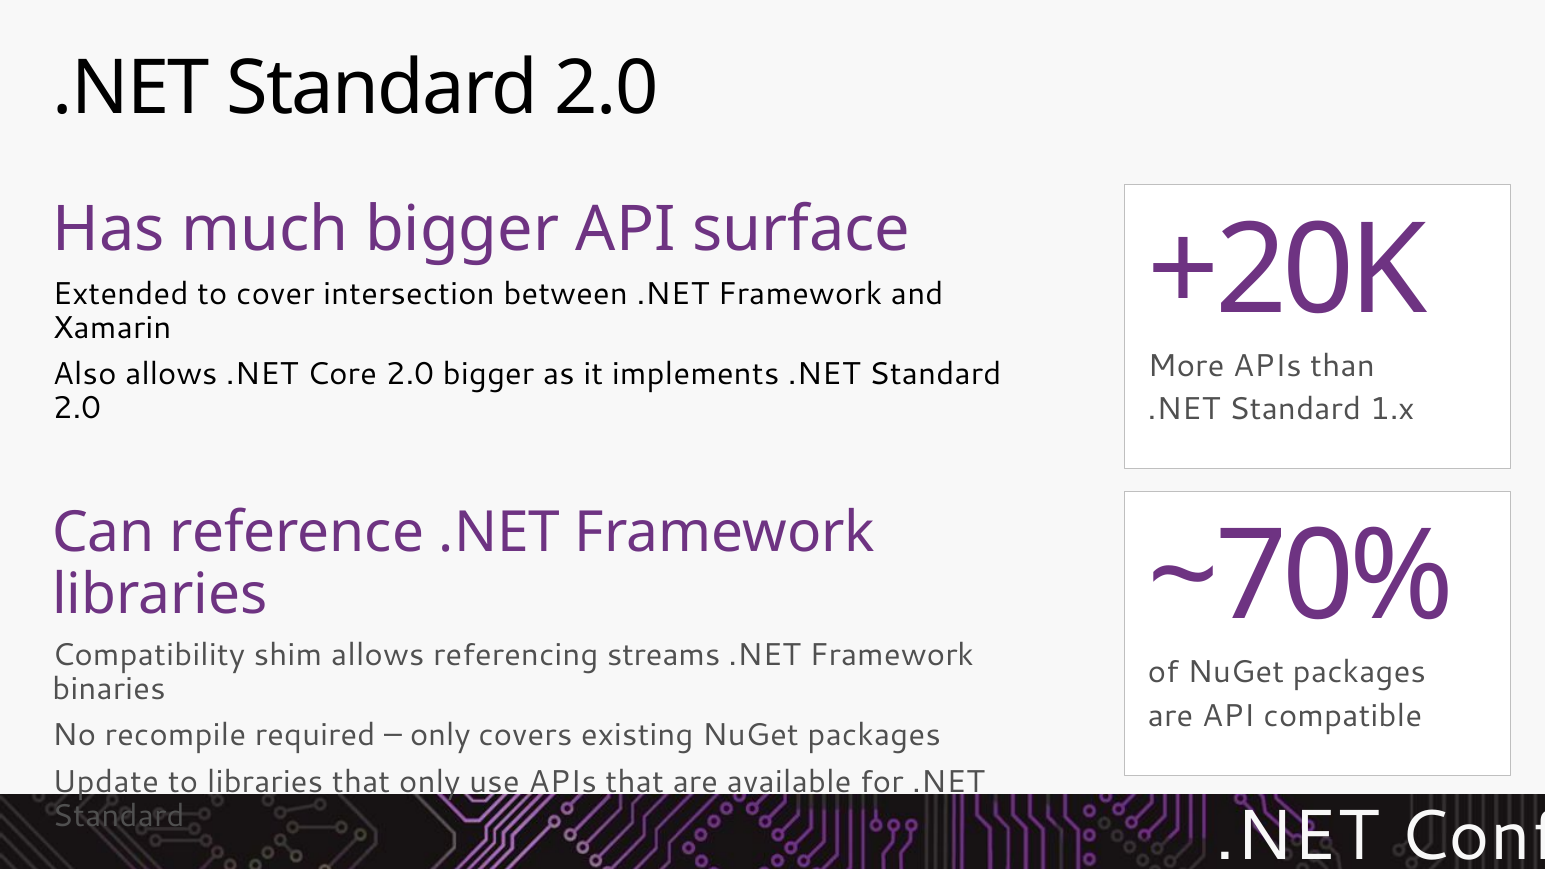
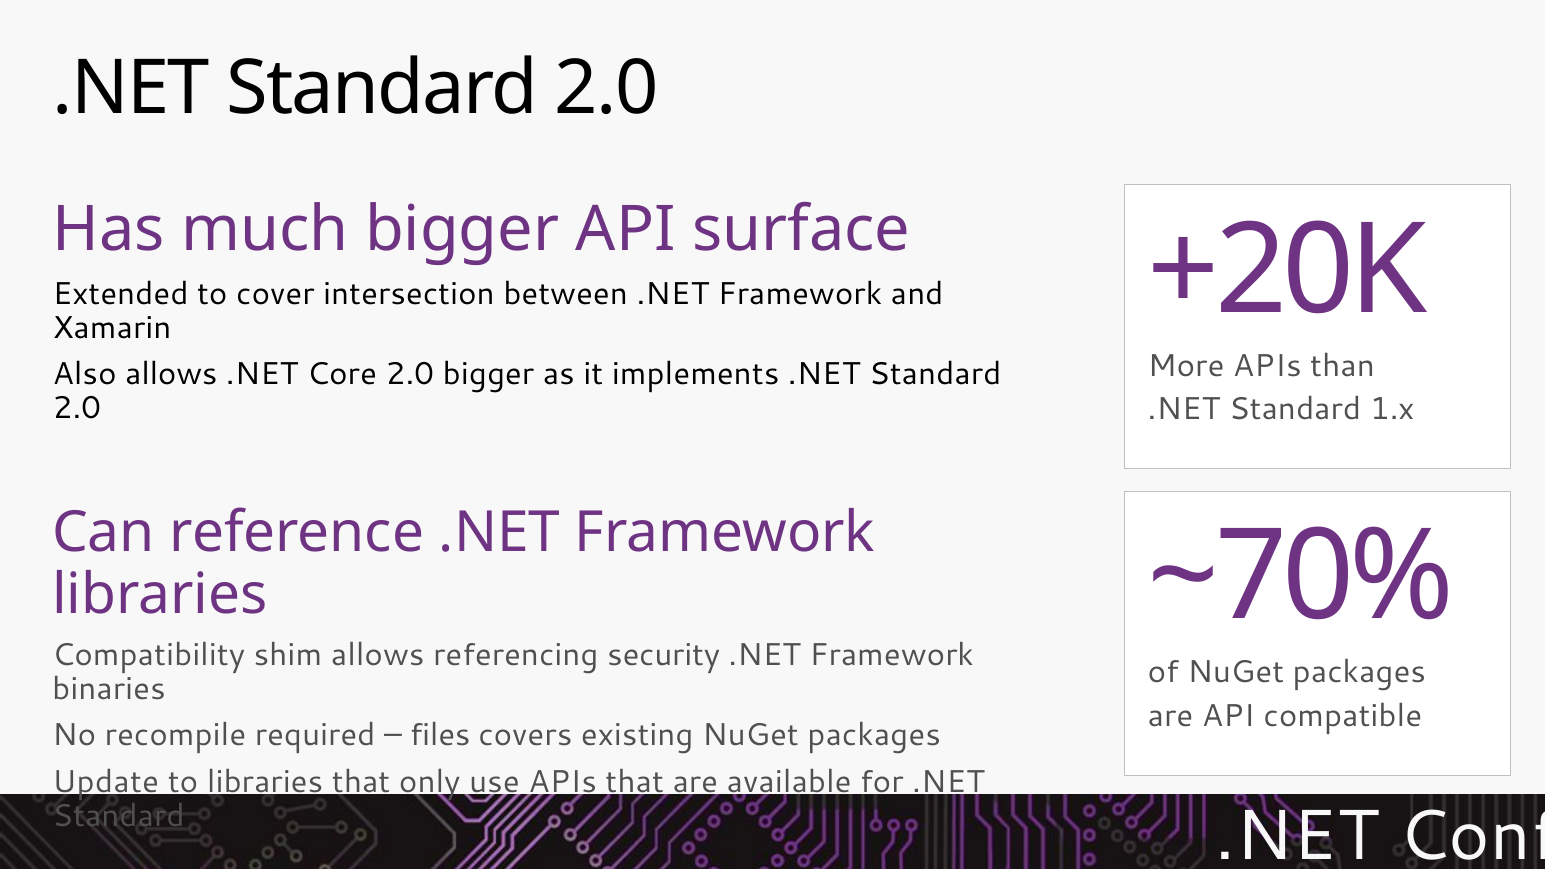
streams: streams -> security (664, 655)
only: only -> files (440, 736)
